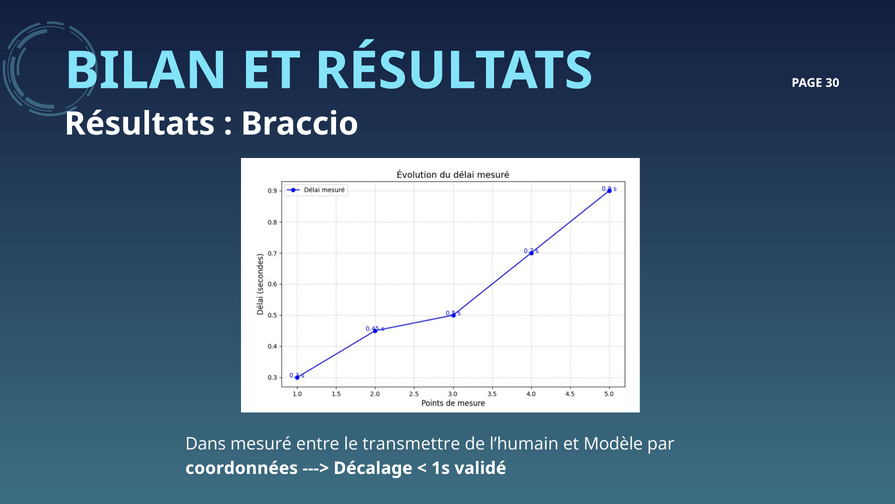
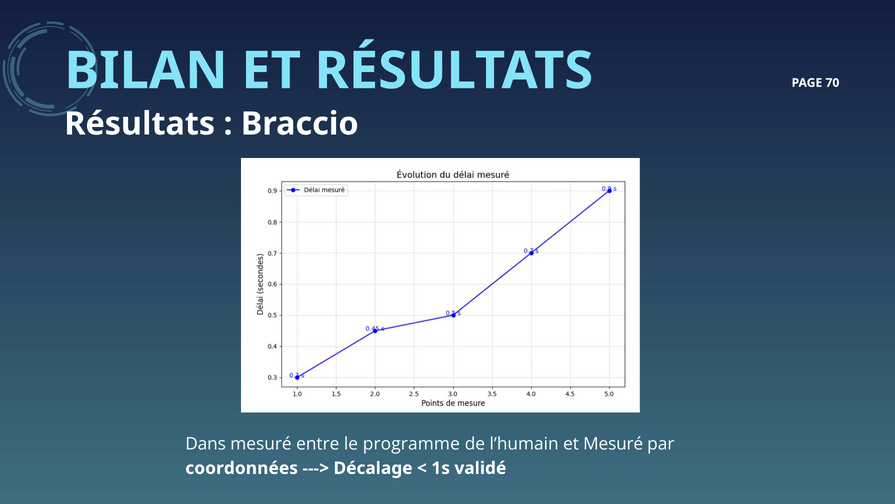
30: 30 -> 70 (832, 83)
transmettre: transmettre -> programme (411, 444)
et Modèle: Modèle -> Mesuré (613, 444)
